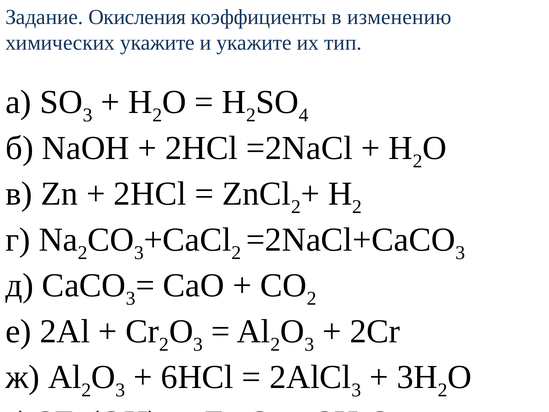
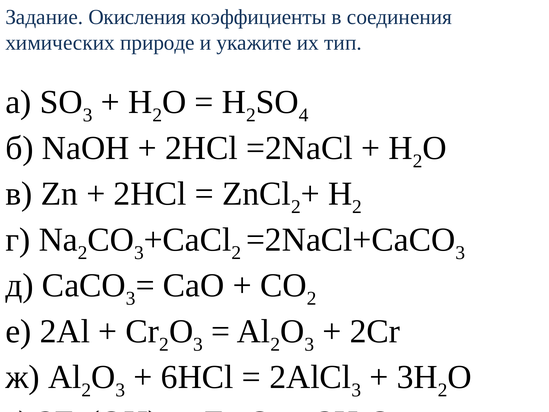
изменению: изменению -> соединения (400, 17)
химических укажите: укажите -> природе (157, 43)
